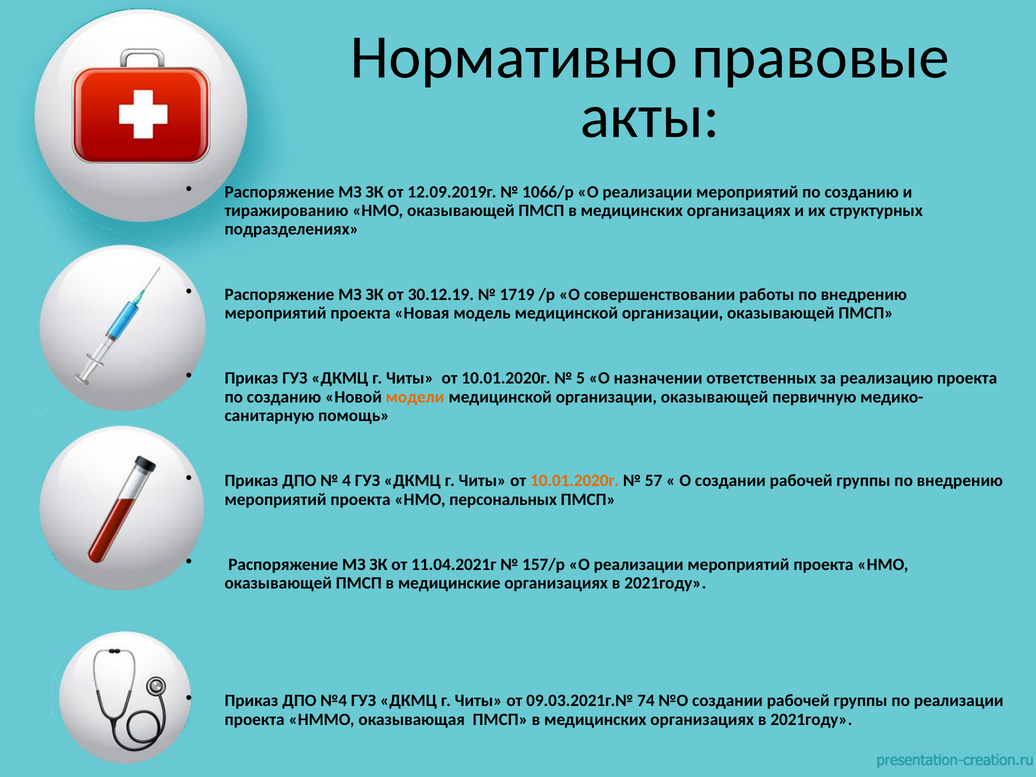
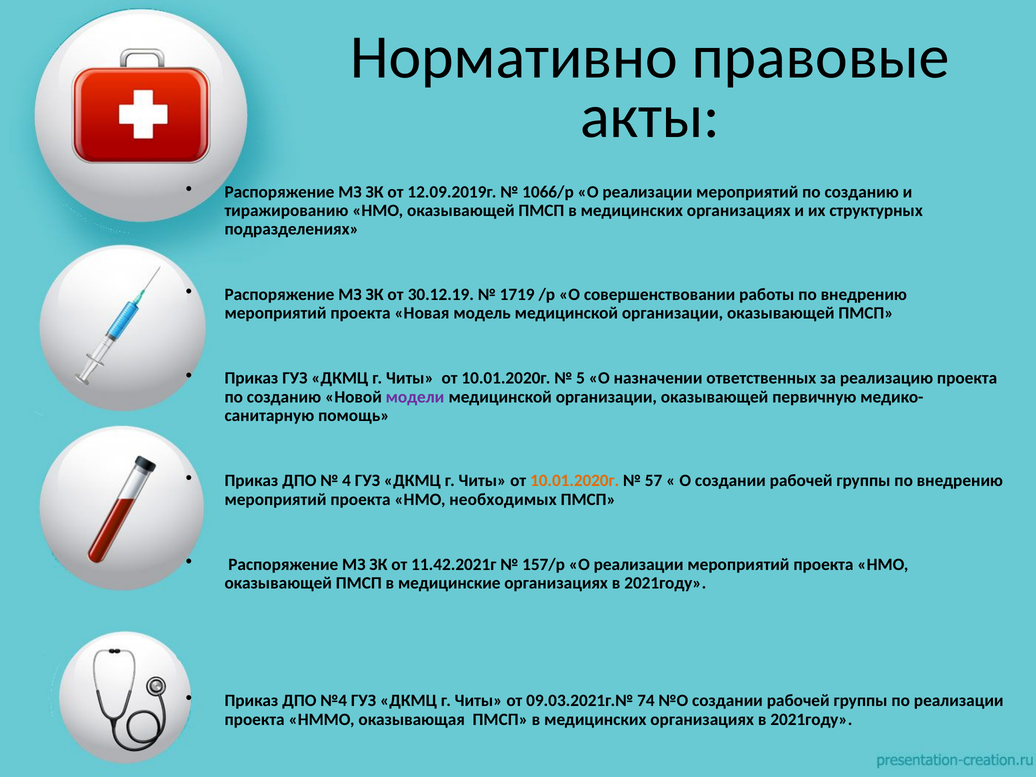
модели colour: orange -> purple (415, 397)
персональных: персональных -> необходимых (503, 499)
11.04.2021г: 11.04.2021г -> 11.42.2021г (454, 565)
